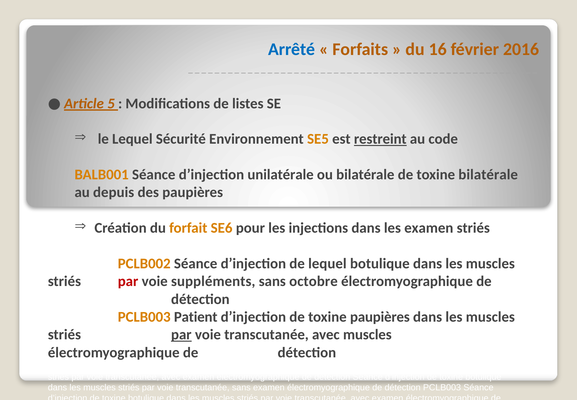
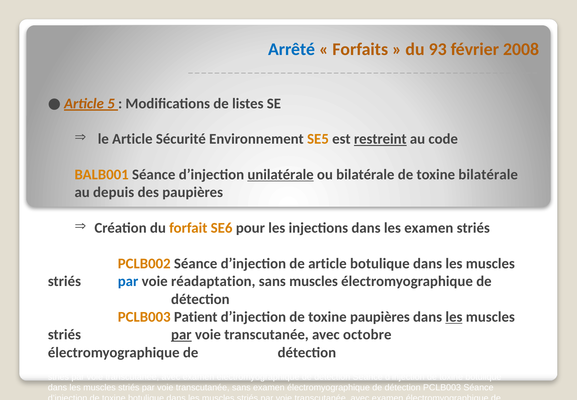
16: 16 -> 93 (438, 49)
2016: 2016 -> 2008 (521, 49)
le Lequel: Lequel -> Article (132, 139)
unilatérale underline: none -> present (281, 174)
de lequel: lequel -> article (327, 263)
par colour: red -> blue (128, 281)
suppléments: suppléments -> réadaptation (213, 281)
sans octobre: octobre -> muscles (314, 281)
les underline: none -> present (454, 317)
avec muscles: muscles -> octobre (367, 334)
